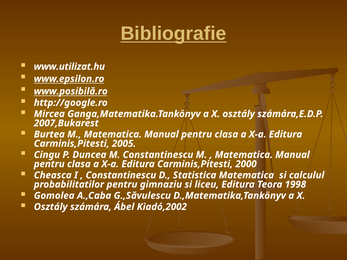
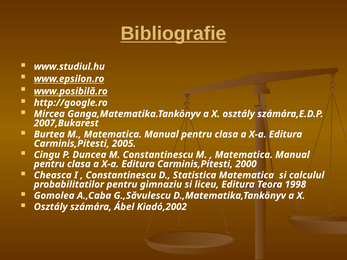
www.utilizat.hu: www.utilizat.hu -> www.studiul.hu (69, 67)
